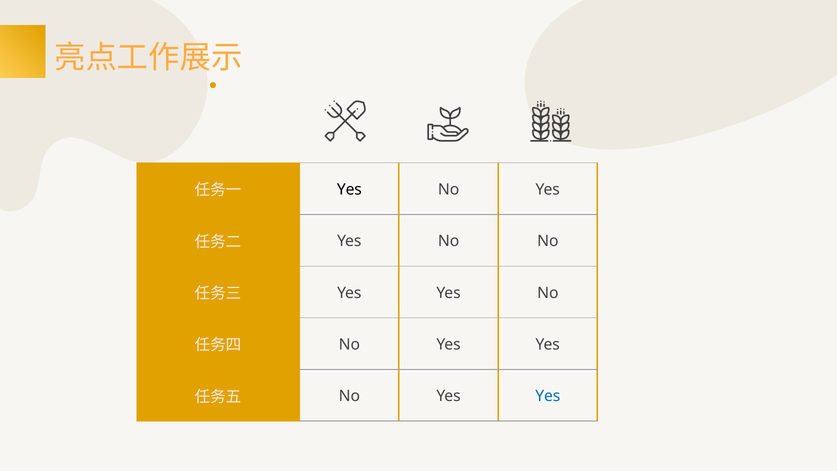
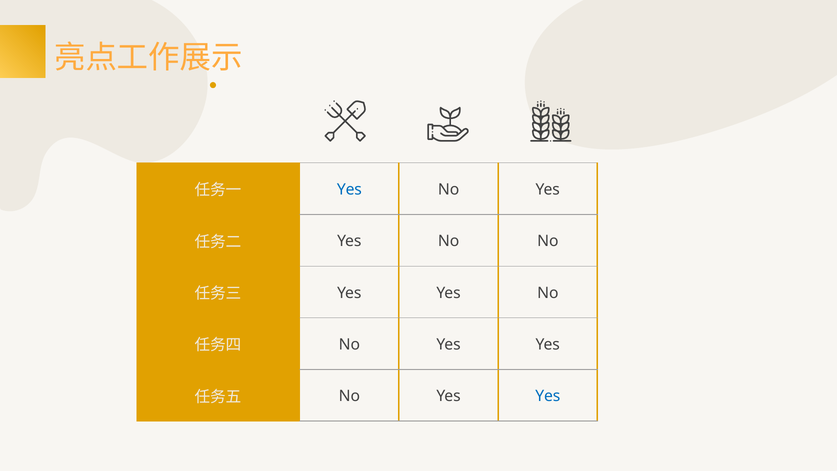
Yes colour: black -> blue (349, 189)
